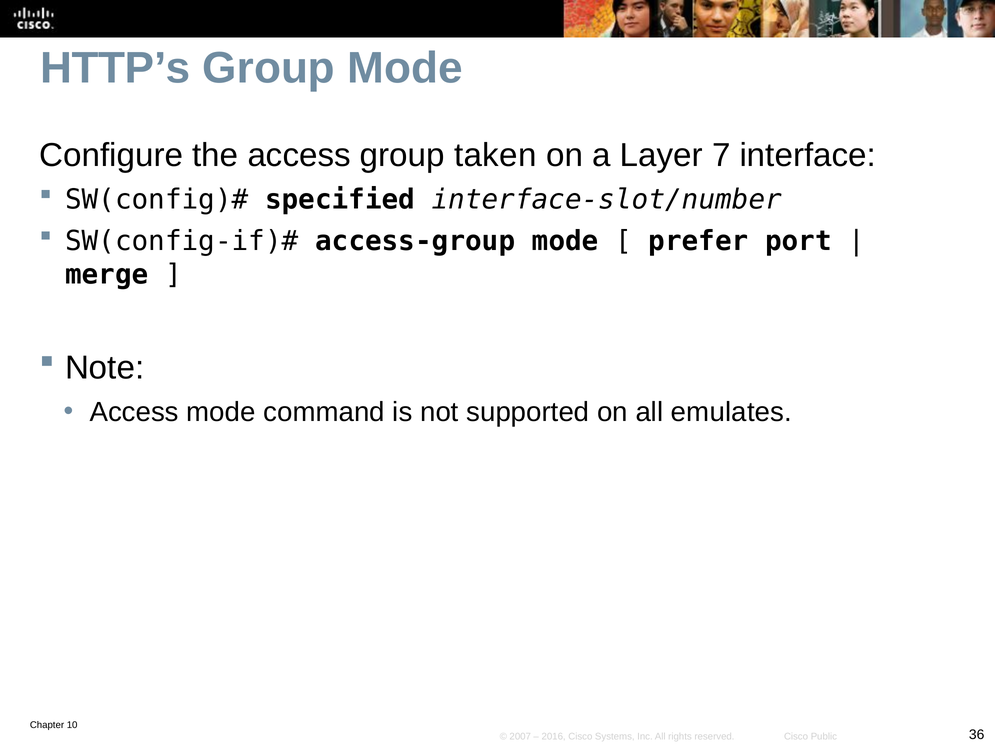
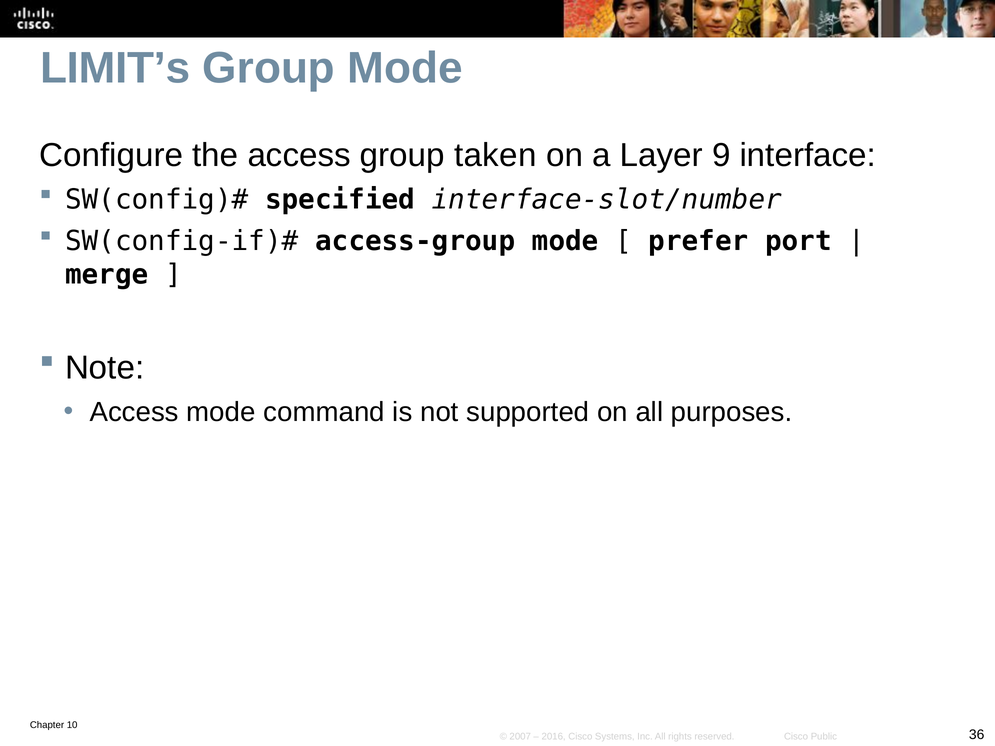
HTTP’s: HTTP’s -> LIMIT’s (115, 68)
7: 7 -> 9 (721, 155)
emulates: emulates -> purposes (732, 412)
